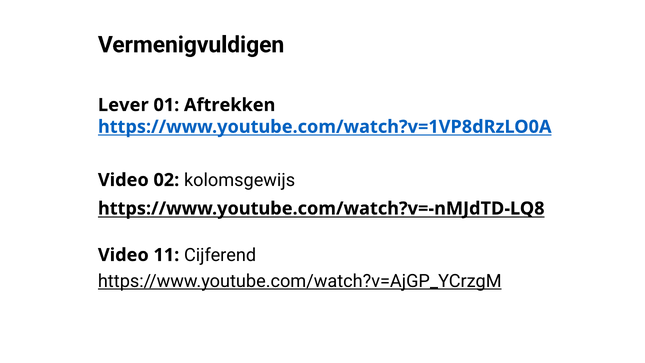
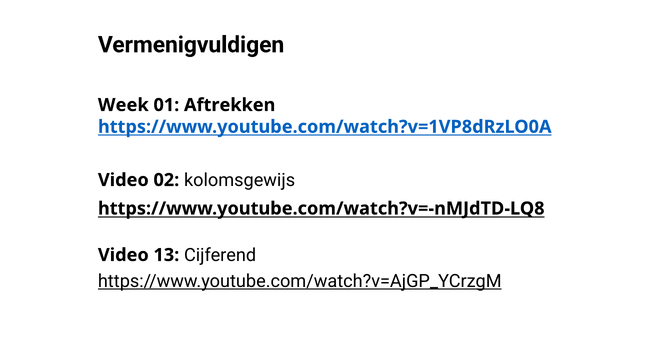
Lever: Lever -> Week (123, 105)
11: 11 -> 13 (166, 255)
